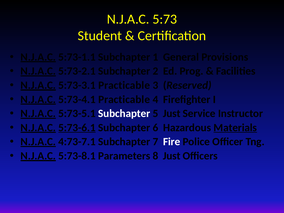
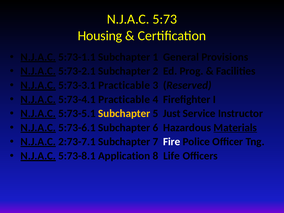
Student: Student -> Housing (100, 36)
Subchapter colour: white -> yellow (124, 113)
5:73-6.1 underline: present -> none (77, 128)
4:73-7.1: 4:73-7.1 -> 2:73-7.1 (77, 142)
Parameters: Parameters -> Application (124, 156)
8 Just: Just -> Life (172, 156)
